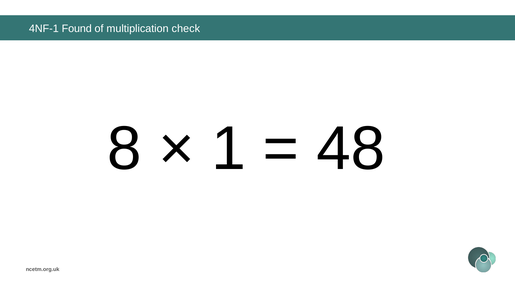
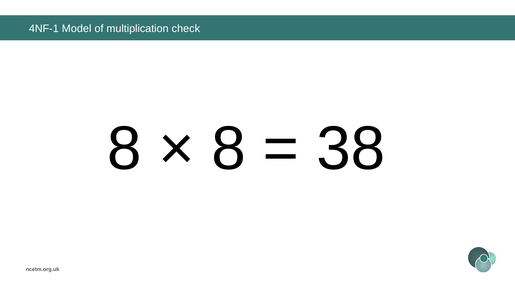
Found: Found -> Model (77, 29)
1: 1 -> 8 (229, 149)
48: 48 -> 38 (351, 149)
